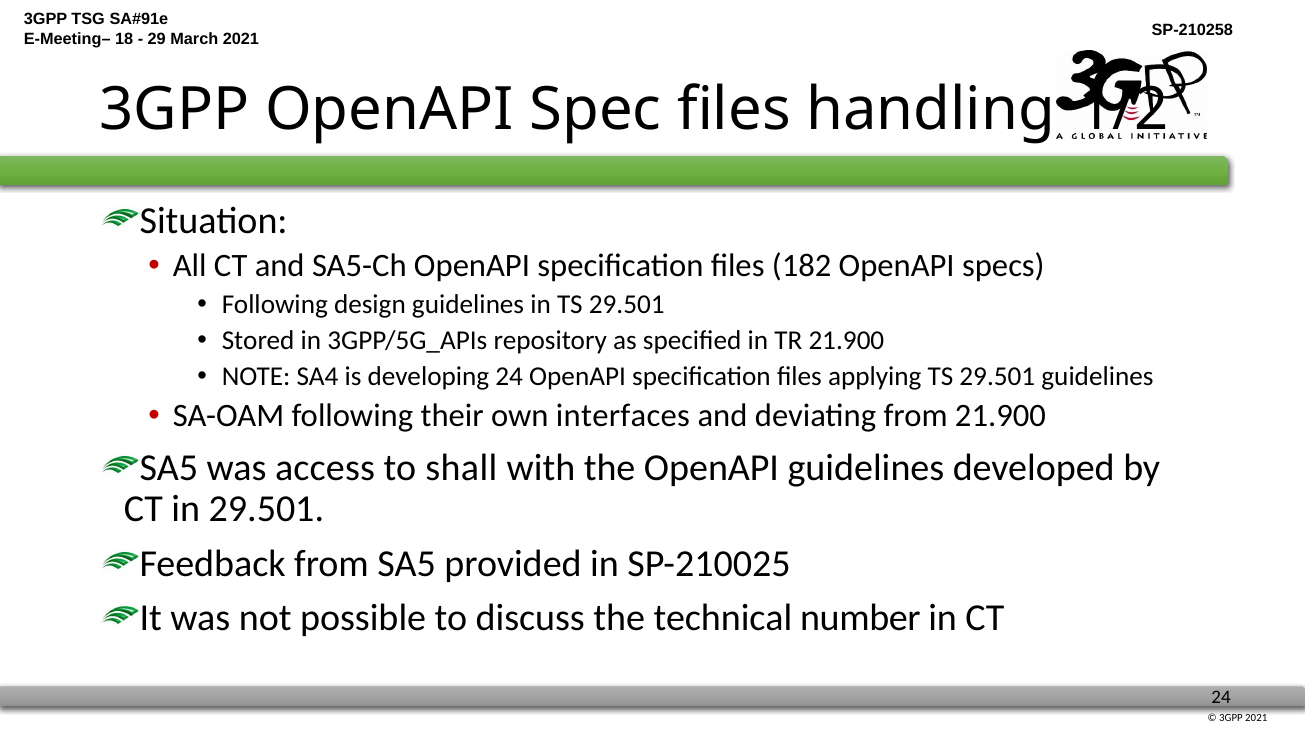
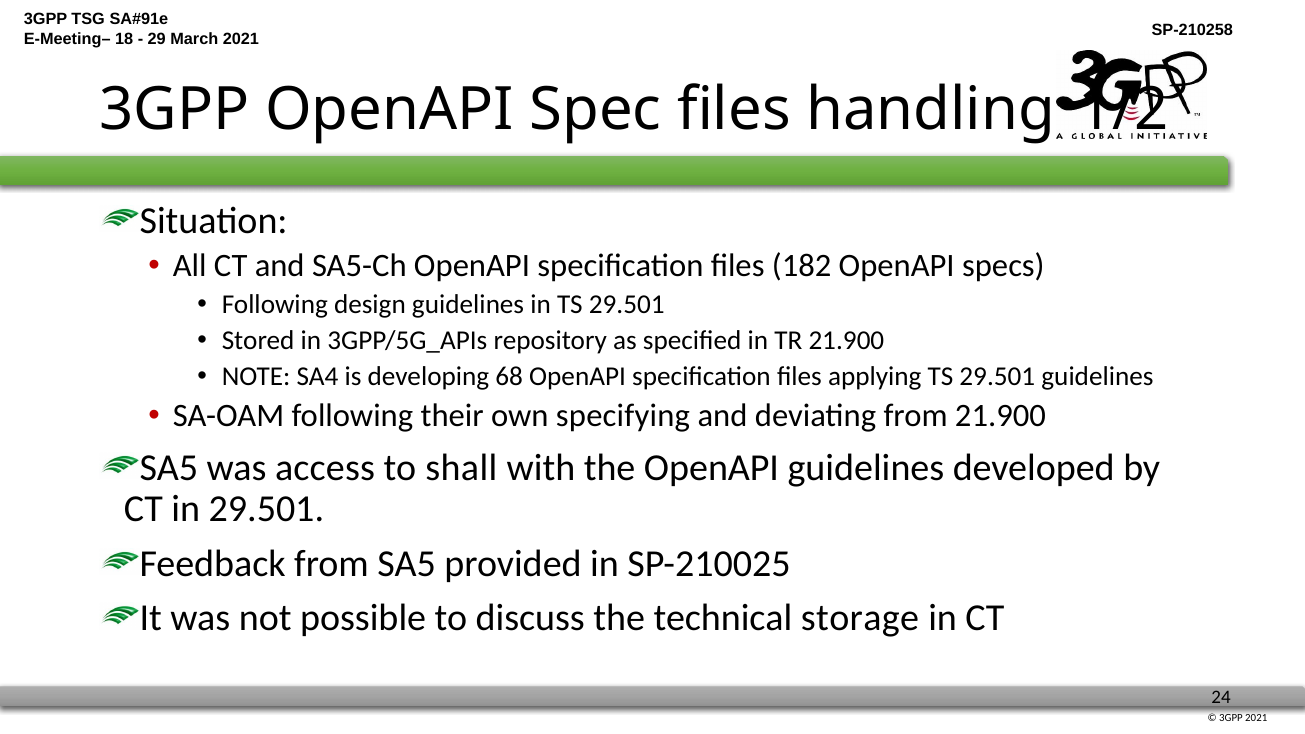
developing 24: 24 -> 68 (509, 377)
interfaces: interfaces -> specifying (623, 416)
number: number -> storage (860, 618)
